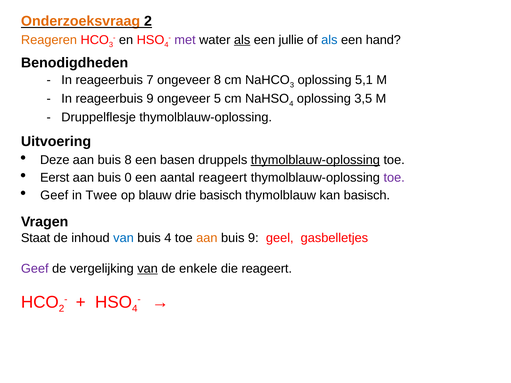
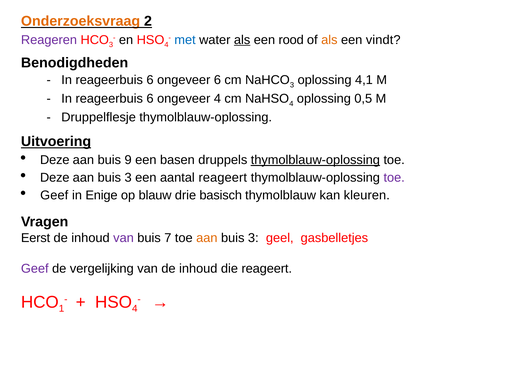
Reageren colour: orange -> purple (49, 40)
met colour: purple -> blue (185, 40)
jullie: jullie -> rood (291, 40)
als colour: blue -> orange (329, 40)
hand: hand -> vindt (383, 40)
7: 7 -> 6 (150, 80)
ongeveer 8: 8 -> 6 (217, 80)
5,1: 5,1 -> 4,1 (364, 80)
9: 9 -> 6 (150, 99)
ongeveer 5: 5 -> 4 (217, 99)
3,5: 3,5 -> 0,5 (363, 99)
Uitvoering underline: none -> present (56, 142)
buis 8: 8 -> 9 (128, 160)
Eerst: Eerst -> Deze (55, 178)
0: 0 -> 3 (128, 178)
Twee: Twee -> Enige (102, 195)
kan basisch: basisch -> kleuren (367, 195)
Staat: Staat -> Eerst (36, 238)
van colour: blue -> purple (123, 238)
buis 4: 4 -> 7 (168, 238)
9: 9 -> 3 (253, 238)
van underline: present -> none (148, 269)
enkele: enkele -> inhoud (198, 269)
2: 2 -> 1 (62, 309)
